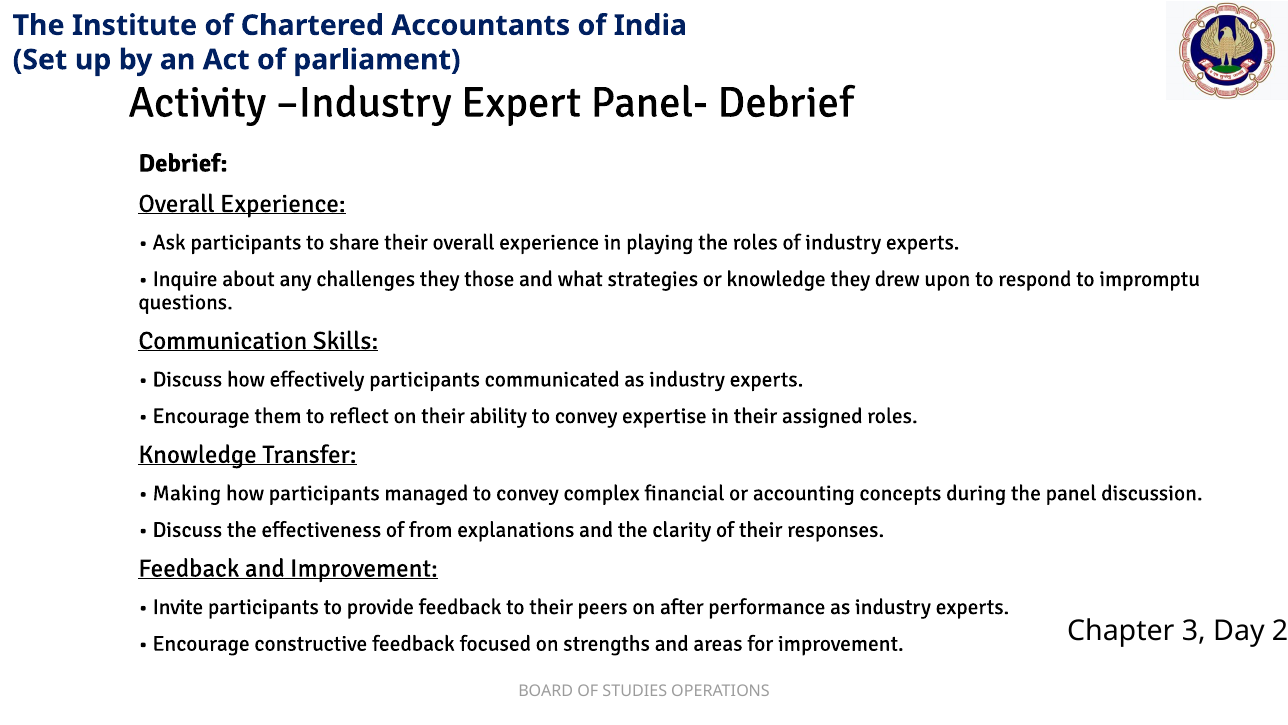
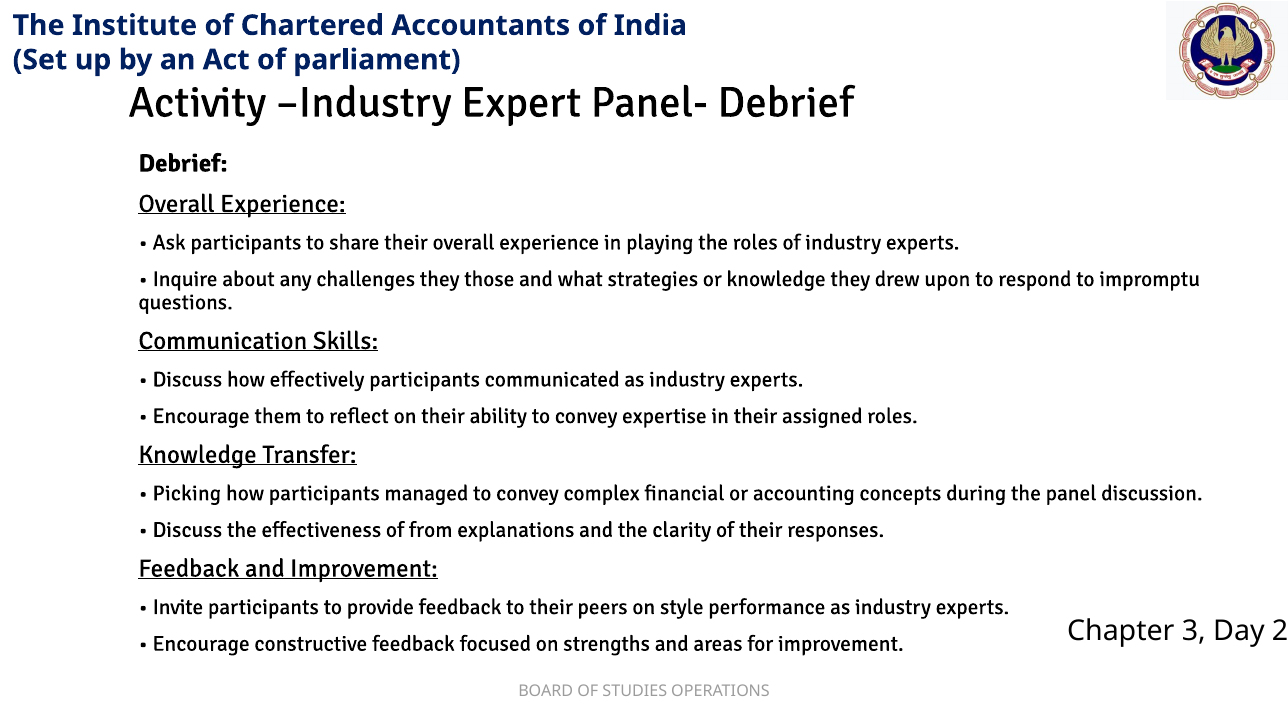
Making: Making -> Picking (187, 493)
after: after -> style (682, 607)
